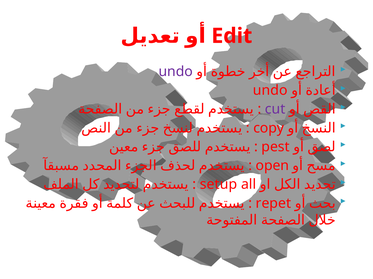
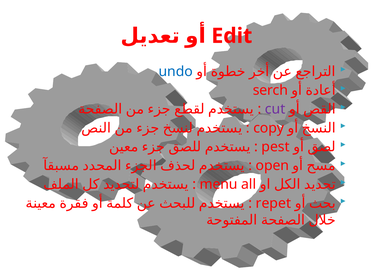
undo colour: purple -> blue (176, 72)
undo: undo -> serch (270, 91)
setup: setup -> menu (219, 185)
